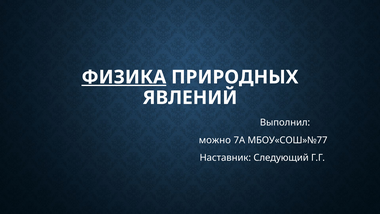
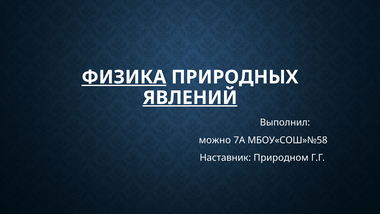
ЯВЛЕНИЙ underline: none -> present (190, 98)
МБОУ«СОШ»№77: МБОУ«СОШ»№77 -> МБОУ«СОШ»№58 (288, 140)
Следующий: Следующий -> Природном (281, 158)
